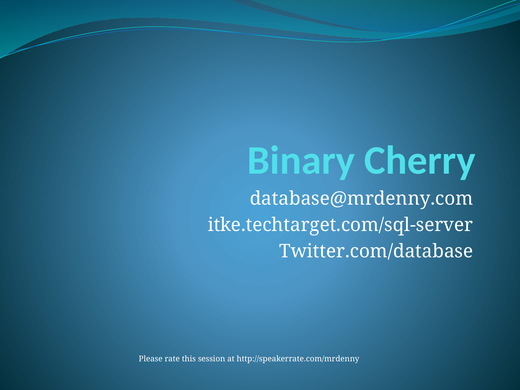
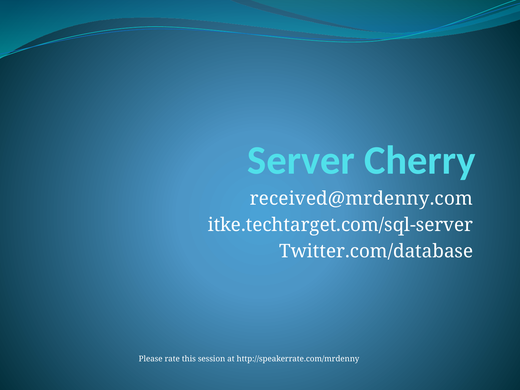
Binary: Binary -> Server (301, 161)
database@mrdenny.com: database@mrdenny.com -> received@mrdenny.com (361, 199)
